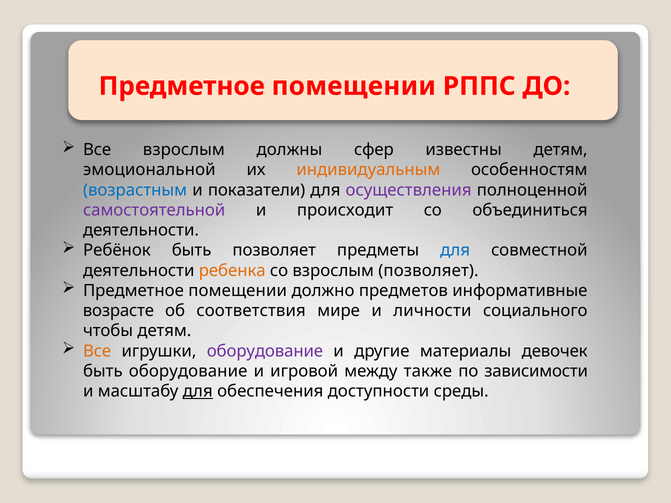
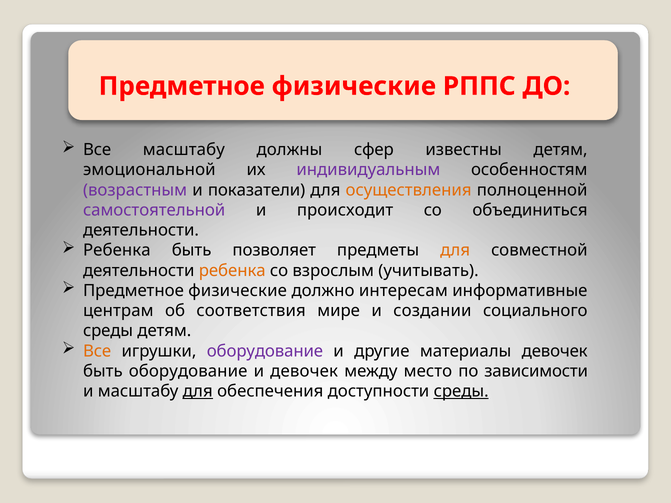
помещении: помещении -> физические (354, 86)
Все взрослым: взрослым -> масштабу (184, 150)
индивидуальным colour: orange -> purple (368, 170)
возрастным colour: blue -> purple (135, 190)
осуществления colour: purple -> orange (409, 190)
Ребёнок: Ребёнок -> Ребенка (117, 251)
для colour: blue -> orange (455, 251)
взрослым позволяет: позволяет -> учитывать (428, 271)
помещении: помещении -> физические (238, 291)
предметов: предметов -> интересам (403, 291)
возрасте: возрасте -> центрам (118, 311)
личности: личности -> создании (432, 311)
чтобы: чтобы -> среды (108, 331)
и игровой: игровой -> девочек (304, 371)
также: также -> место (428, 371)
среды underline: none -> present (461, 391)
